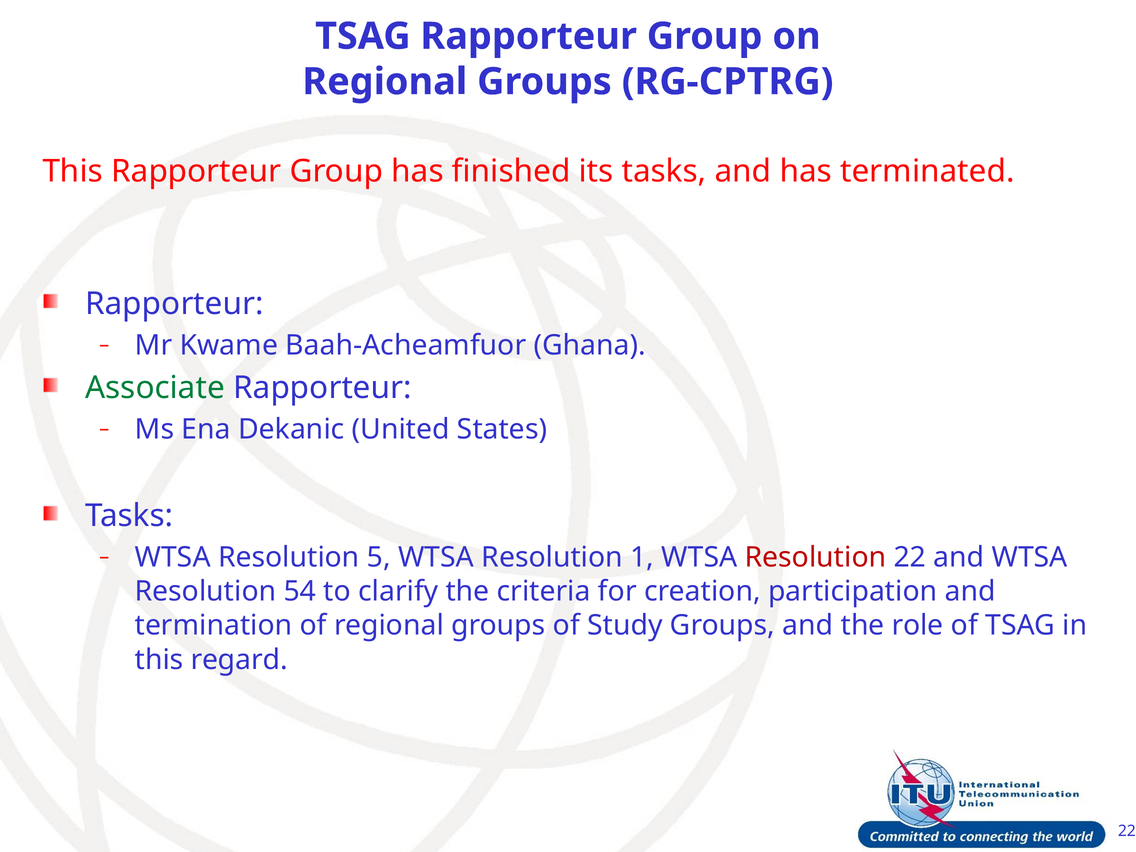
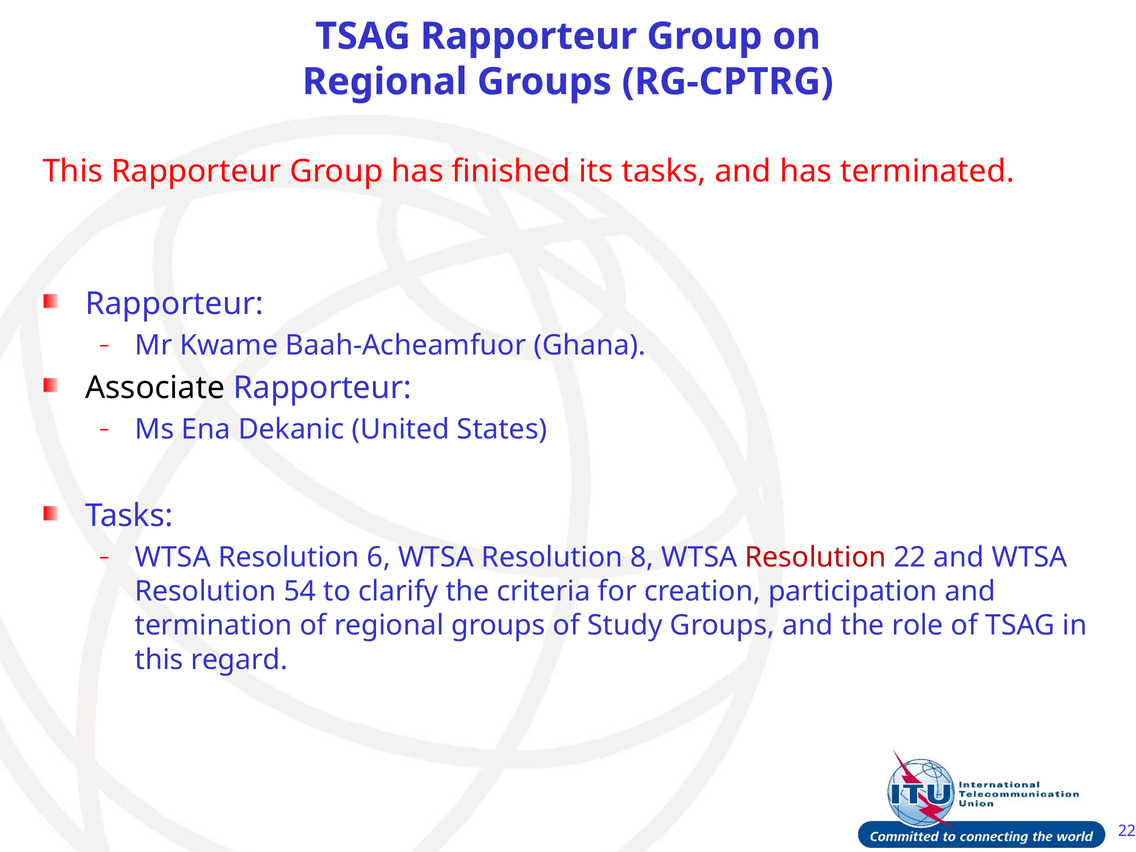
Associate colour: green -> black (155, 388)
5: 5 -> 6 (379, 557)
1: 1 -> 8 (642, 557)
